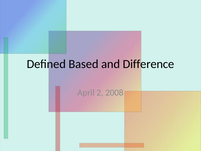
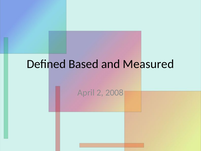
Difference: Difference -> Measured (148, 64)
